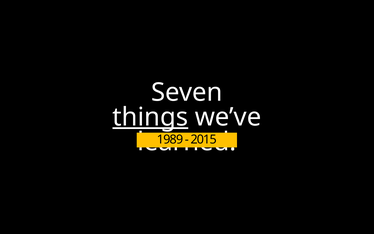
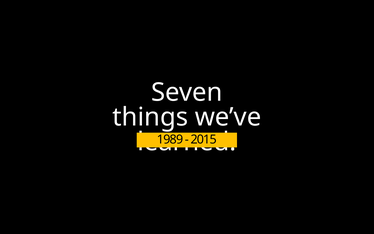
things underline: present -> none (150, 117)
